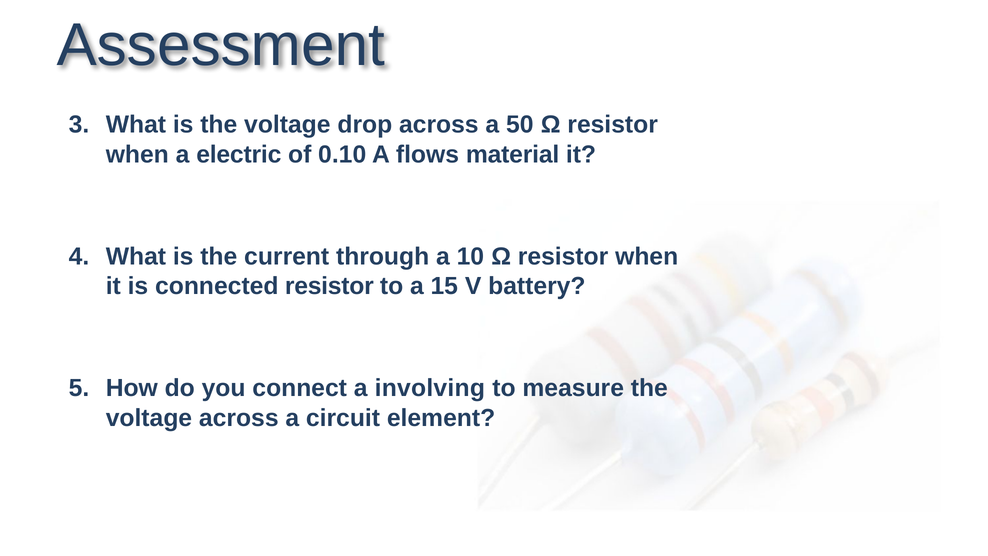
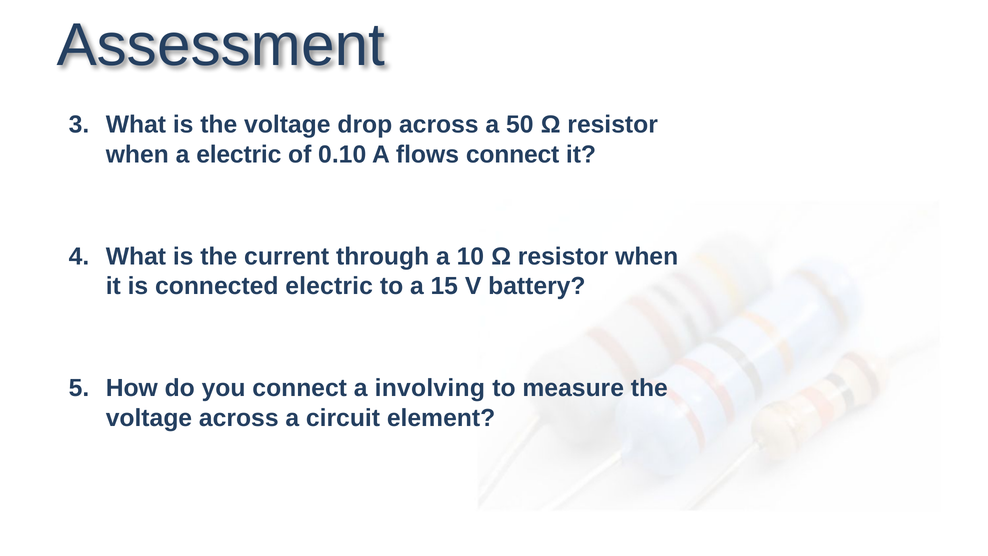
flows material: material -> connect (513, 154)
connected resistor: resistor -> electric (329, 286)
